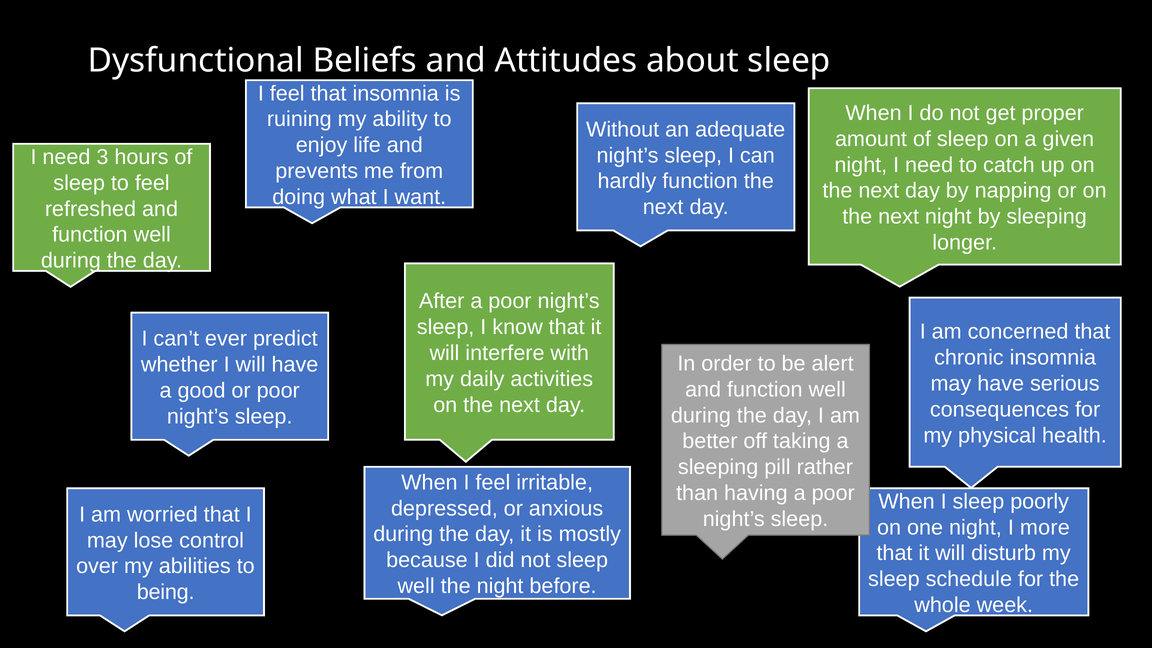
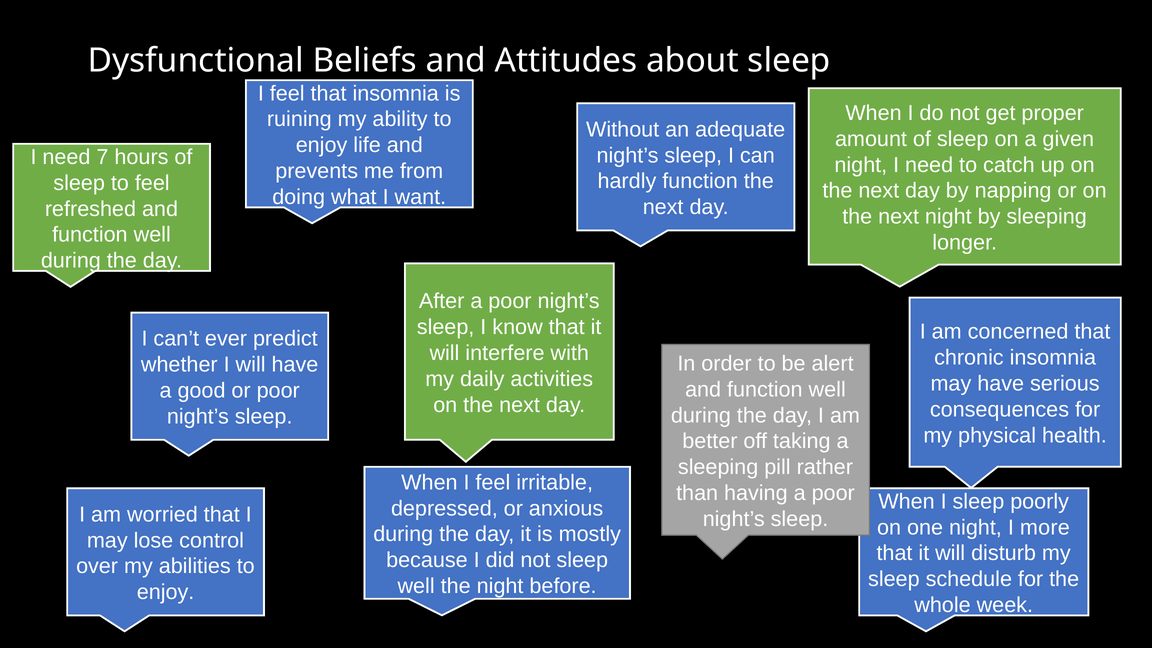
3: 3 -> 7 (102, 157)
being: being -> enjoy (166, 592)
